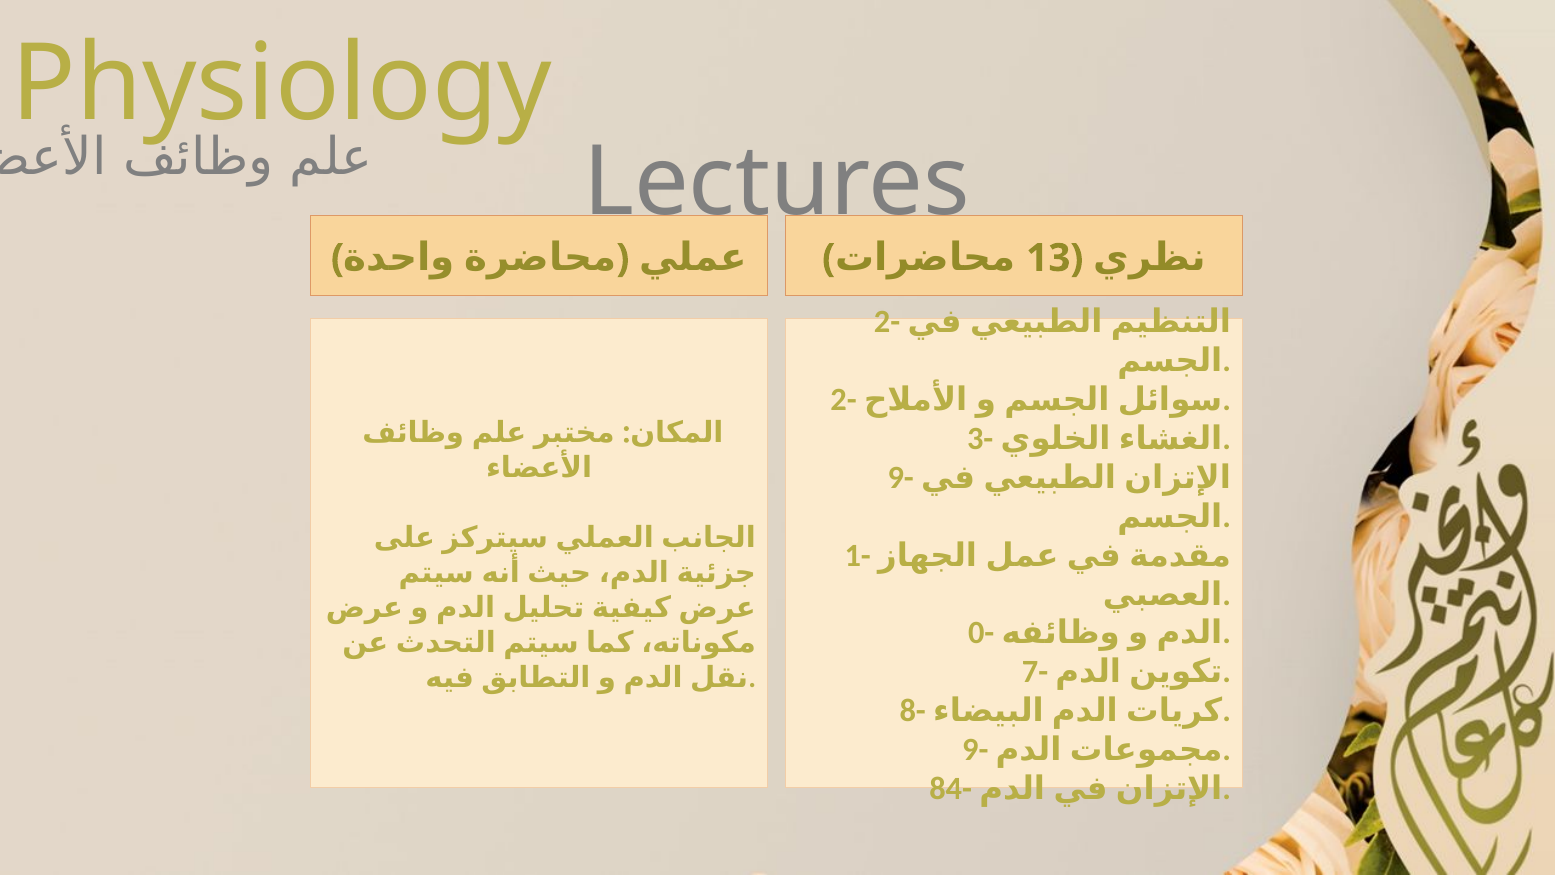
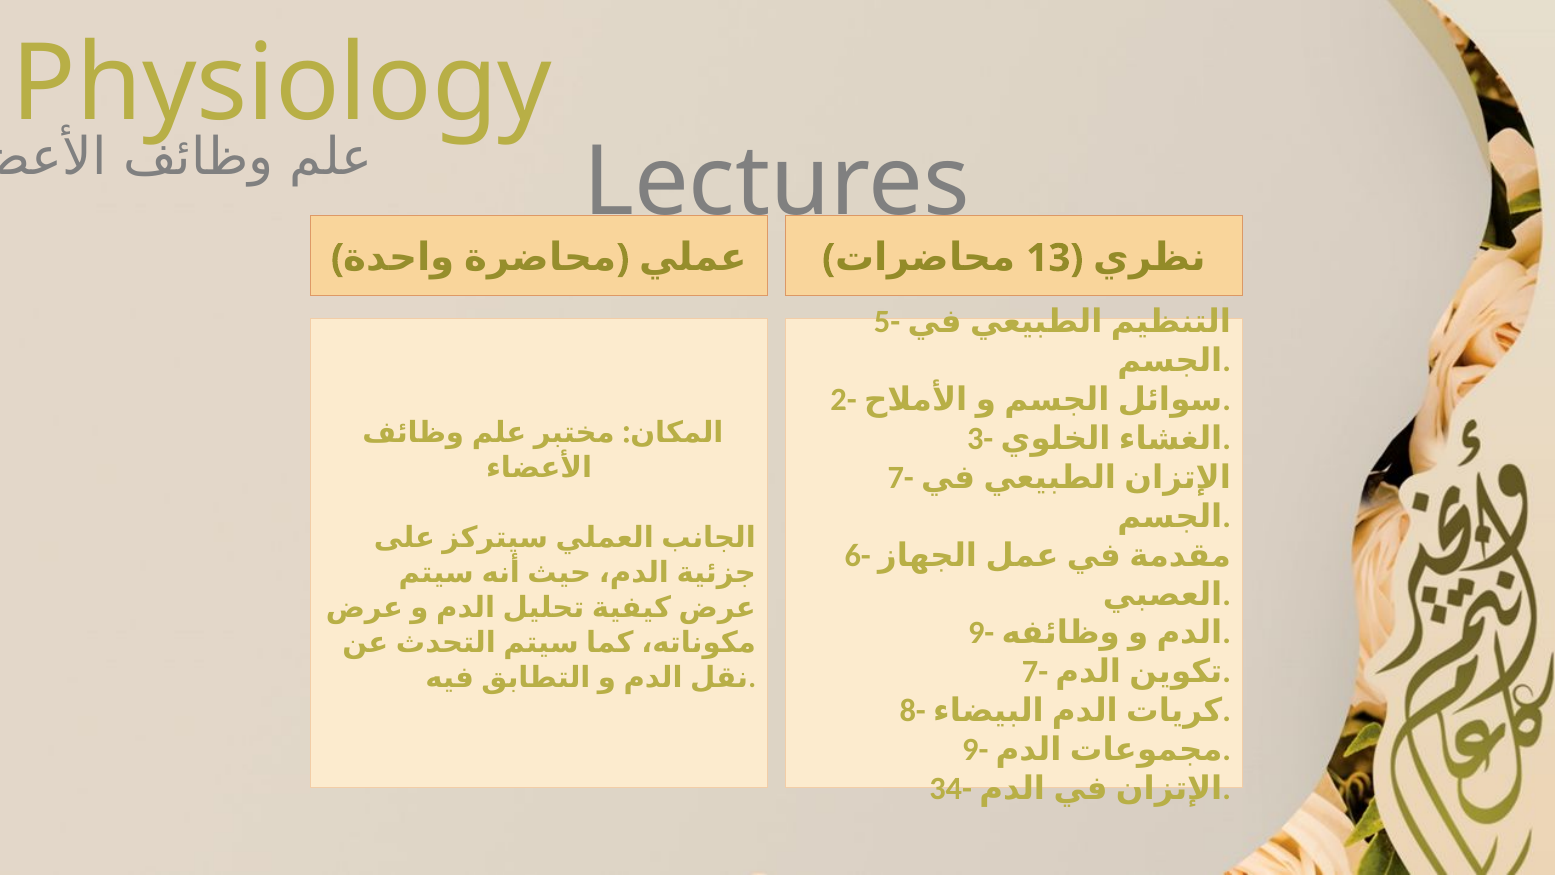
2-: 2- -> 5- (887, 322)
9-: 9- -> 7- (901, 477)
1-: 1- -> 6- (858, 555)
0-: 0- -> 9- (981, 633)
84-: 84- -> 34- (951, 789)
